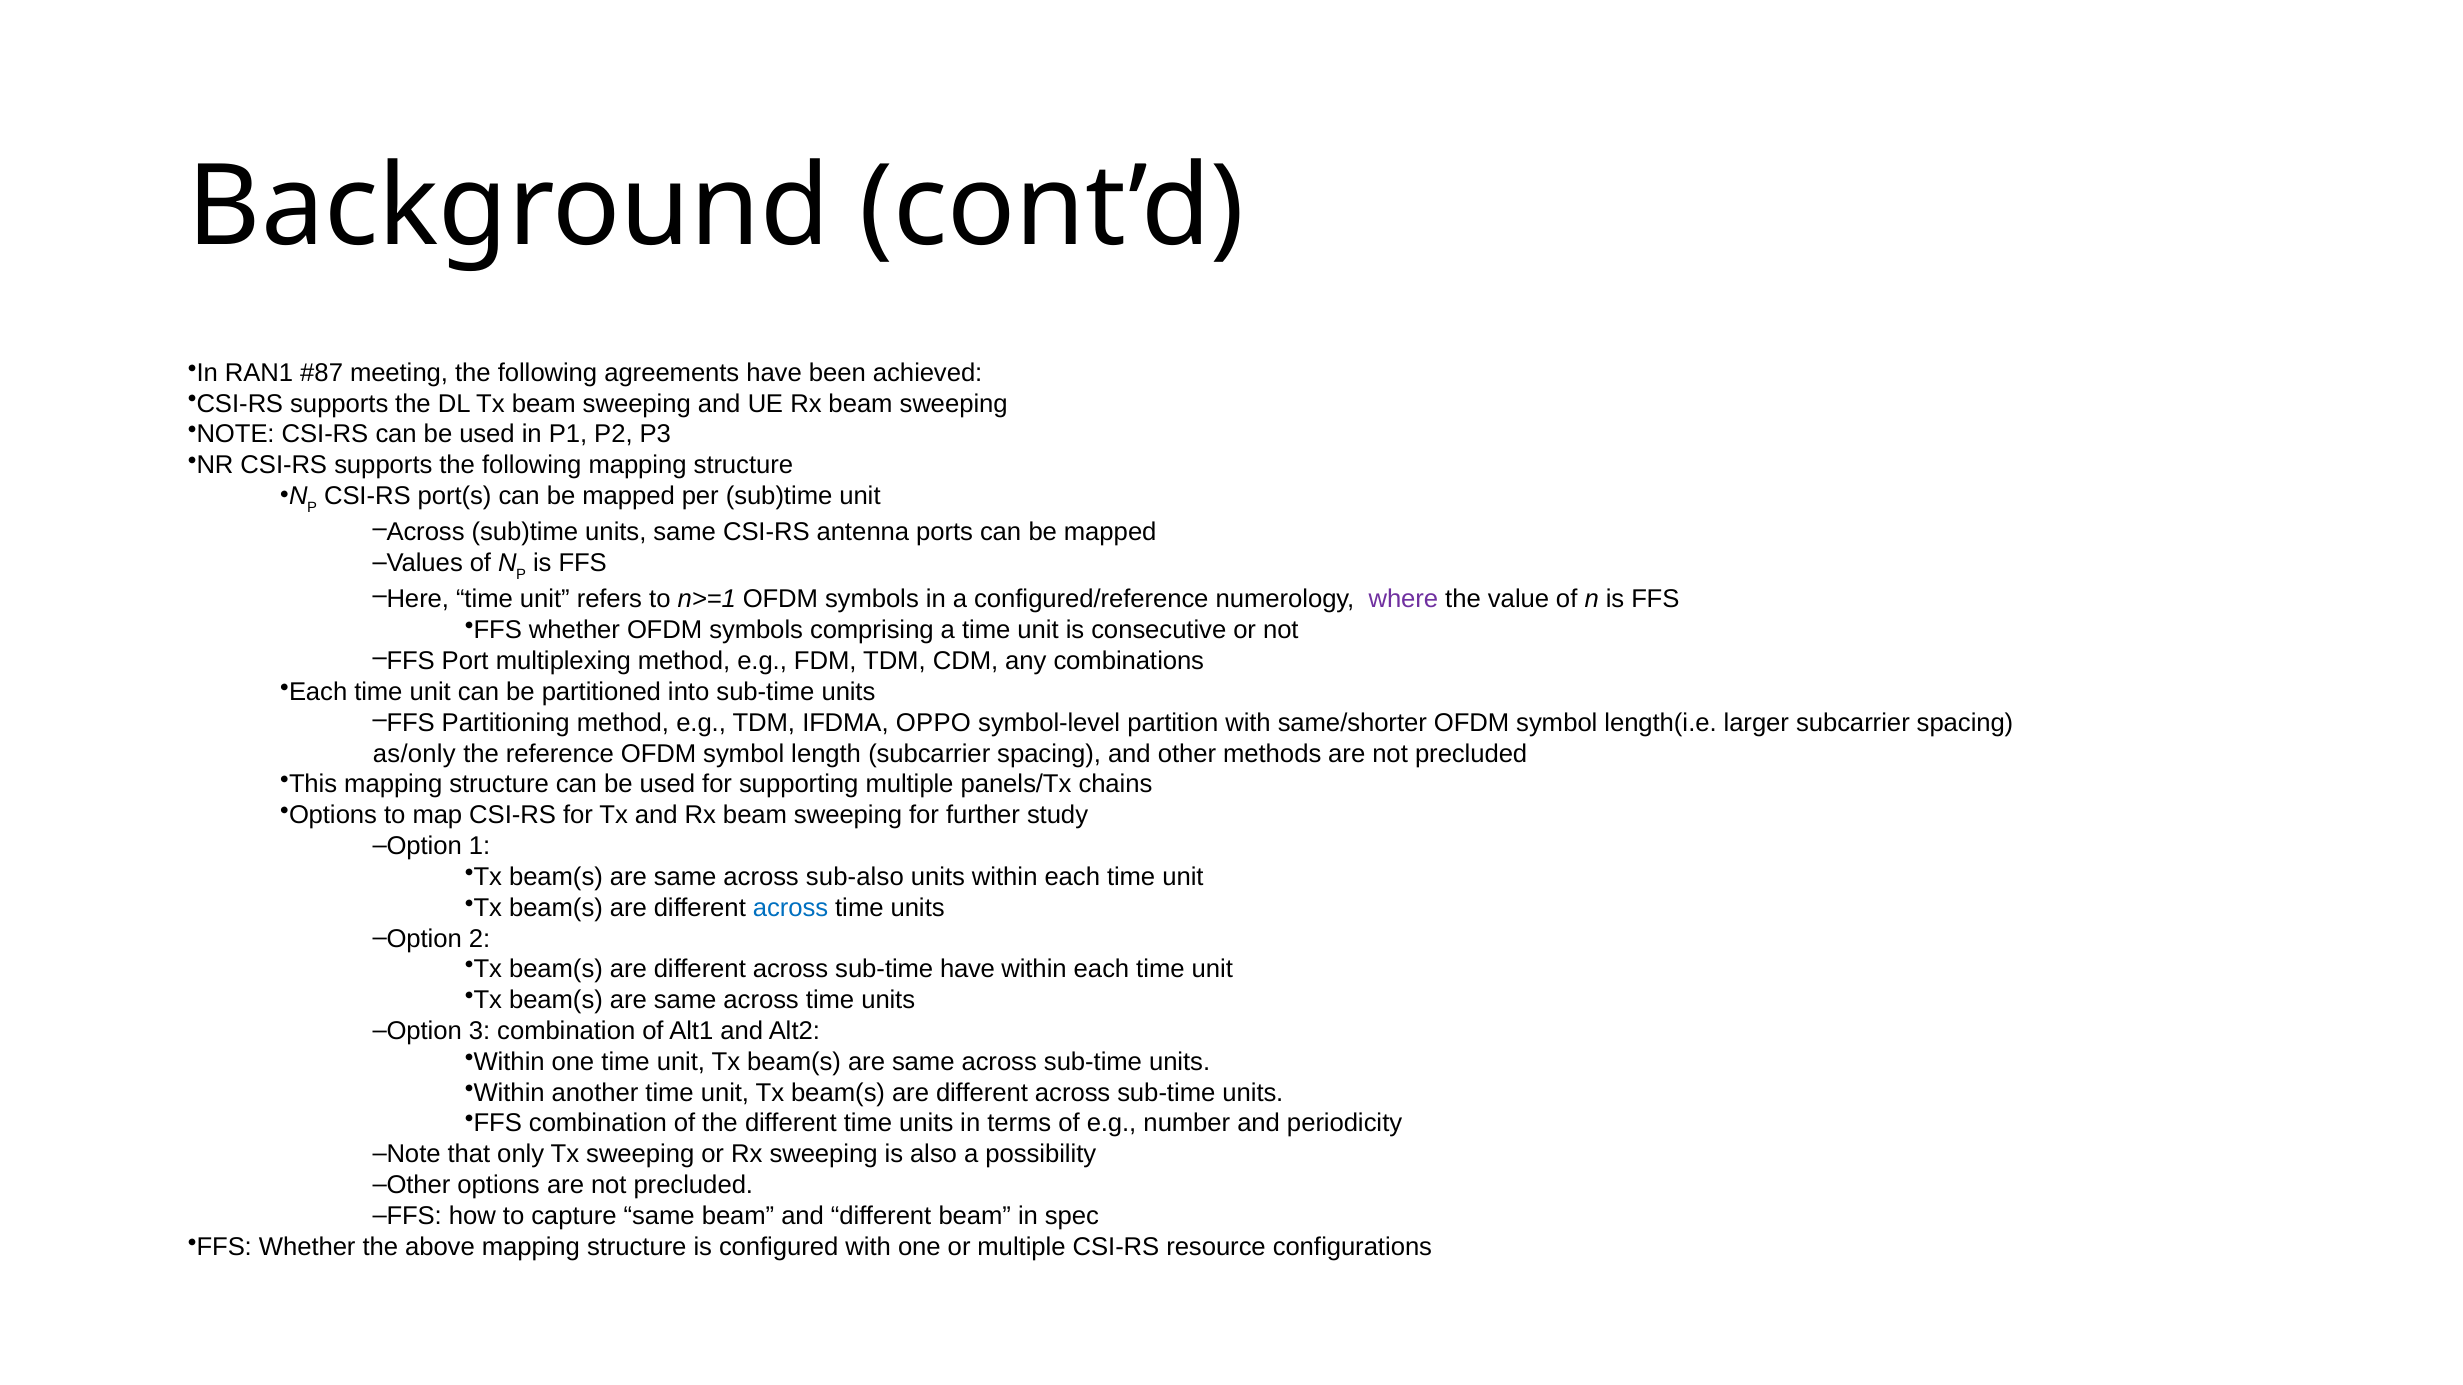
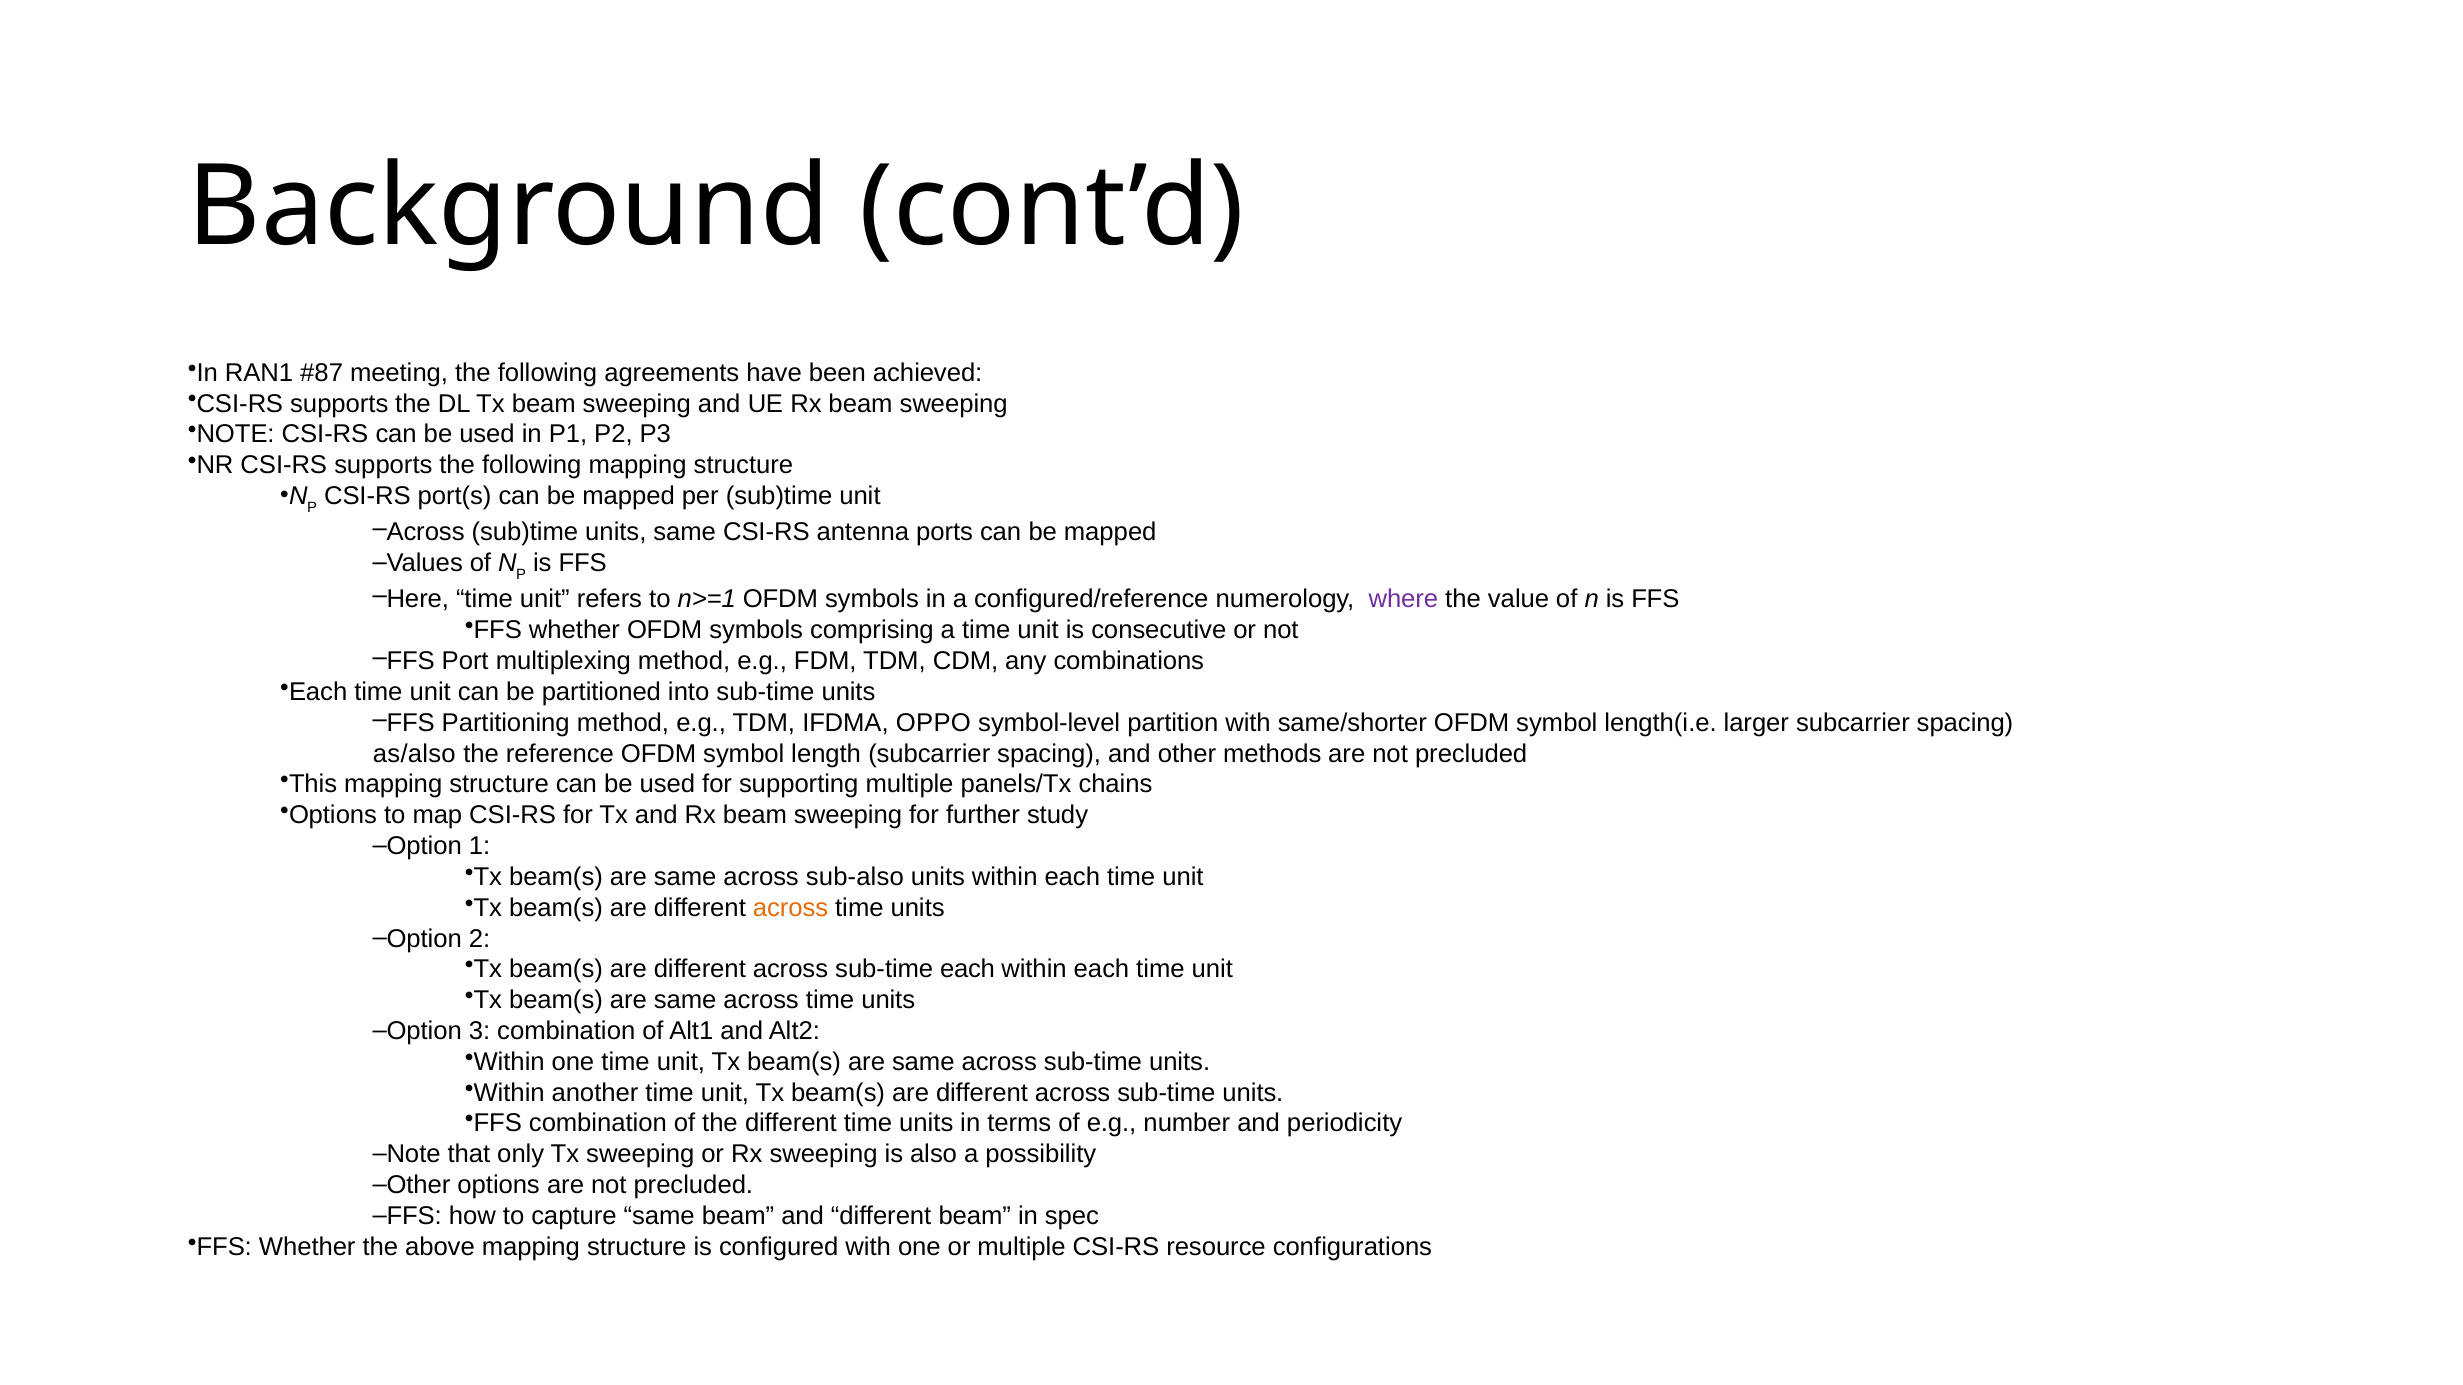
as/only: as/only -> as/also (414, 754)
across colour: blue -> orange (791, 908)
sub-time have: have -> each (967, 970)
